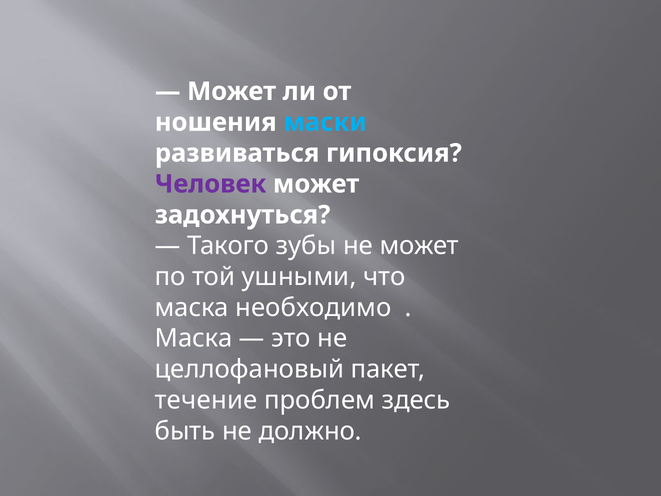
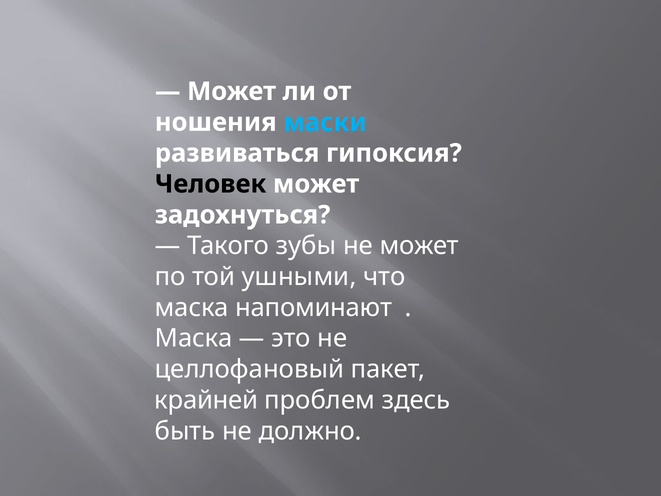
Человек colour: purple -> black (211, 184)
необходимо: необходимо -> напоминают (314, 307)
течение: течение -> крайней (206, 400)
